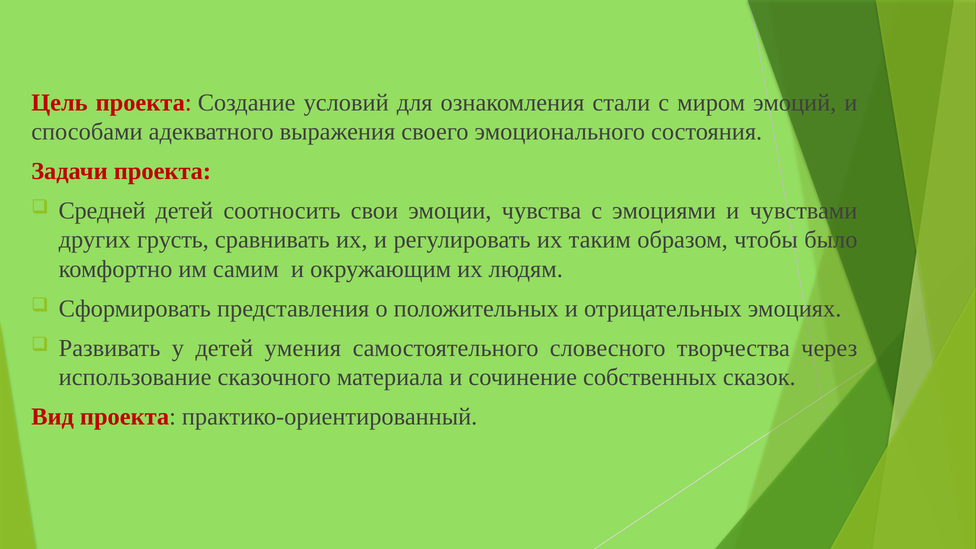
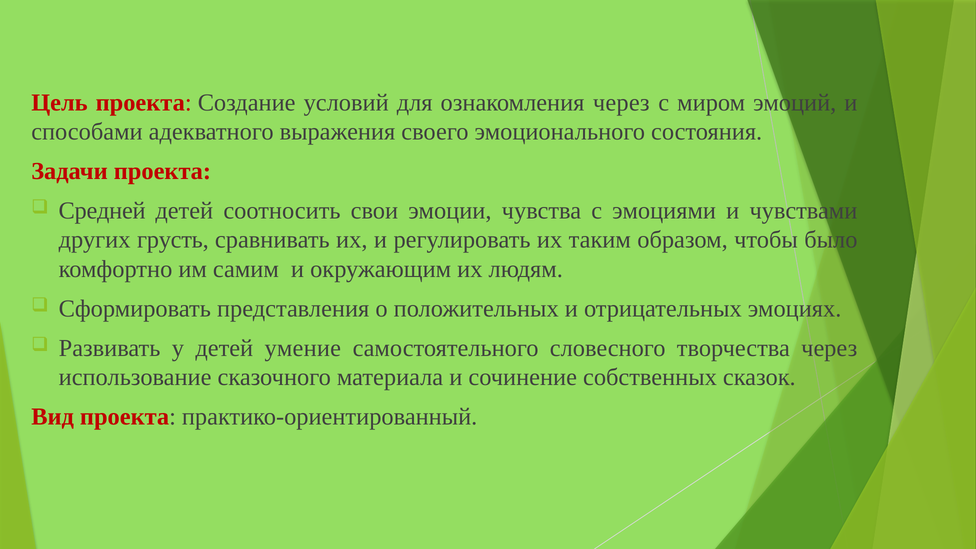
ознакомления стали: стали -> через (621, 102)
умения: умения -> умение (303, 348)
